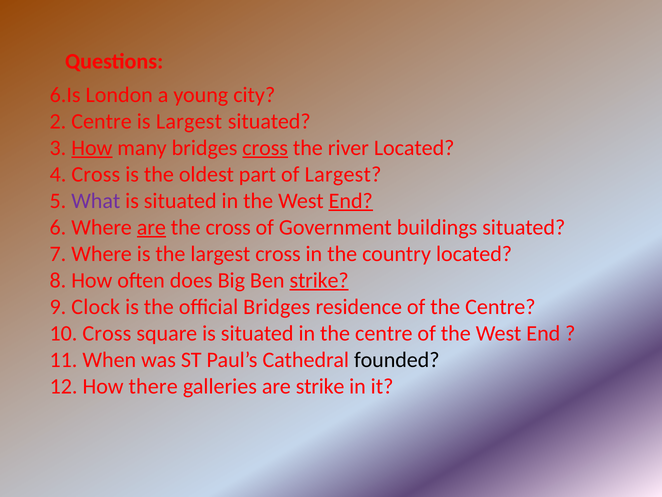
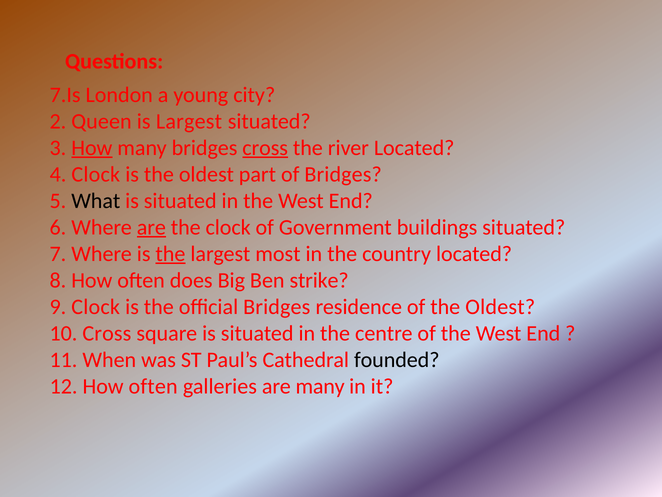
6.Is: 6.Is -> 7.Is (65, 95)
2 Centre: Centre -> Queen (101, 121)
4 Cross: Cross -> Clock (96, 174)
of Largest: Largest -> Bridges (343, 174)
What colour: purple -> black (96, 201)
End underline: present -> none (351, 201)
the cross: cross -> clock (228, 227)
the underline: none -> present (170, 254)
largest cross: cross -> most (278, 254)
strike underline: present -> none (319, 280)
of the Centre: Centre -> Oldest (500, 306)
12 How there: there -> often (153, 386)
are strike: strike -> many (320, 386)
